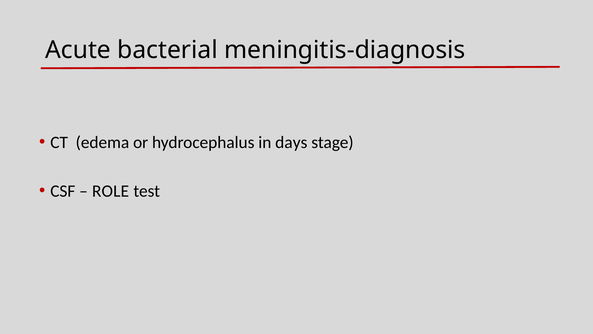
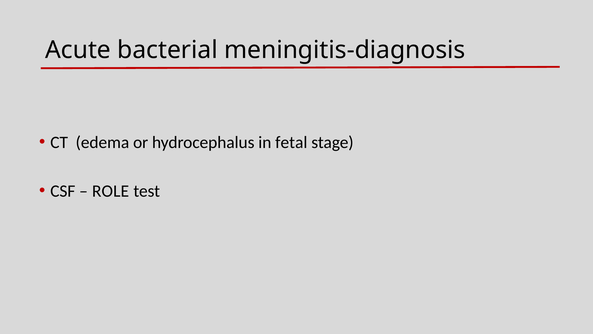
days: days -> fetal (291, 142)
